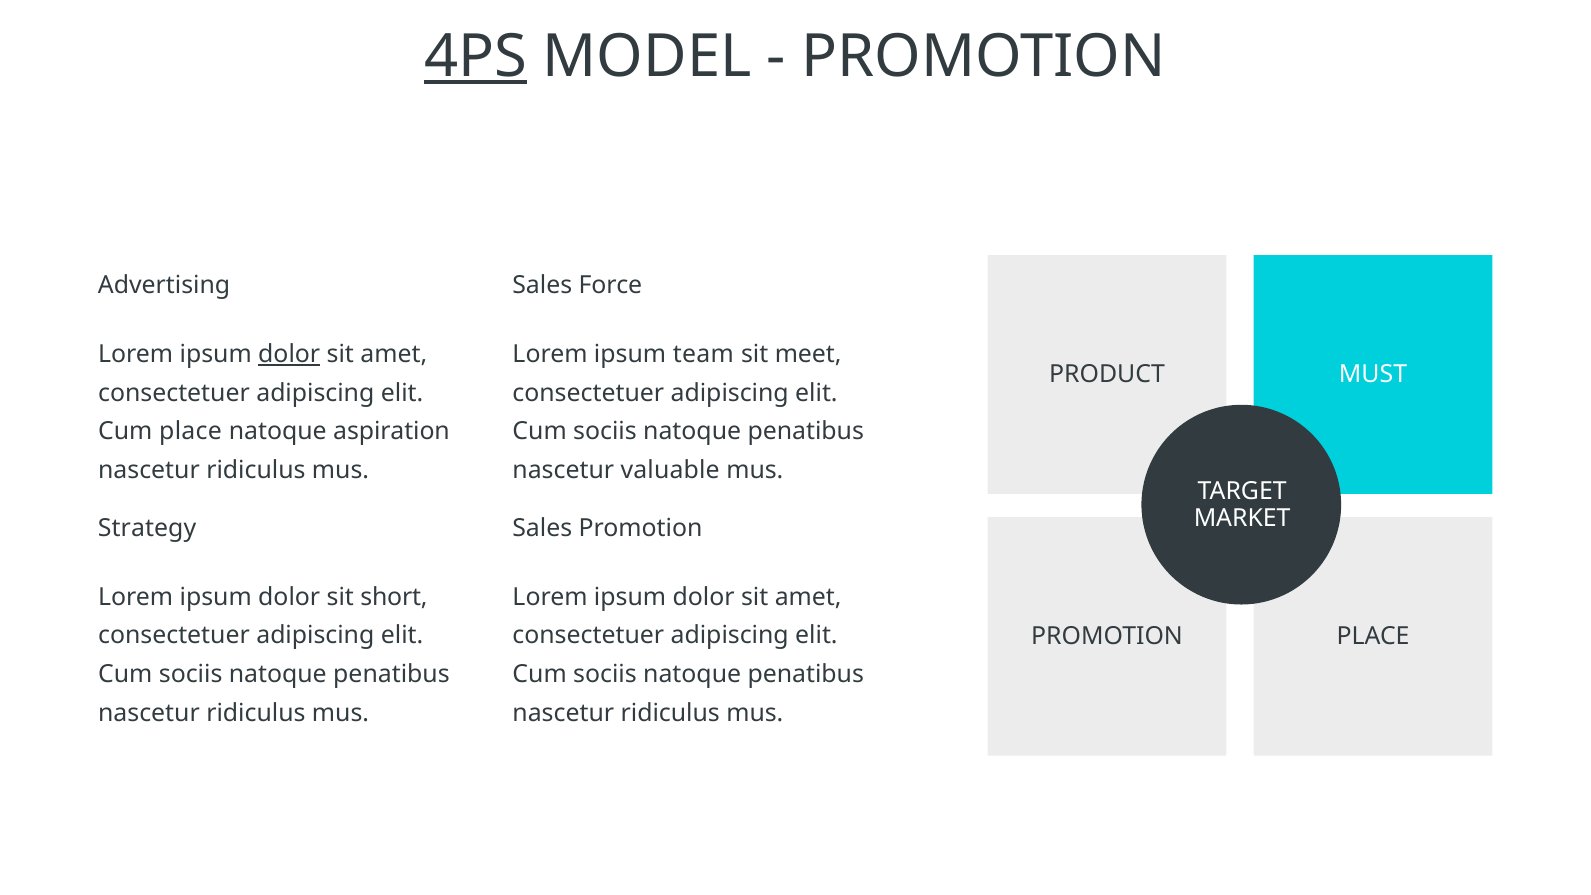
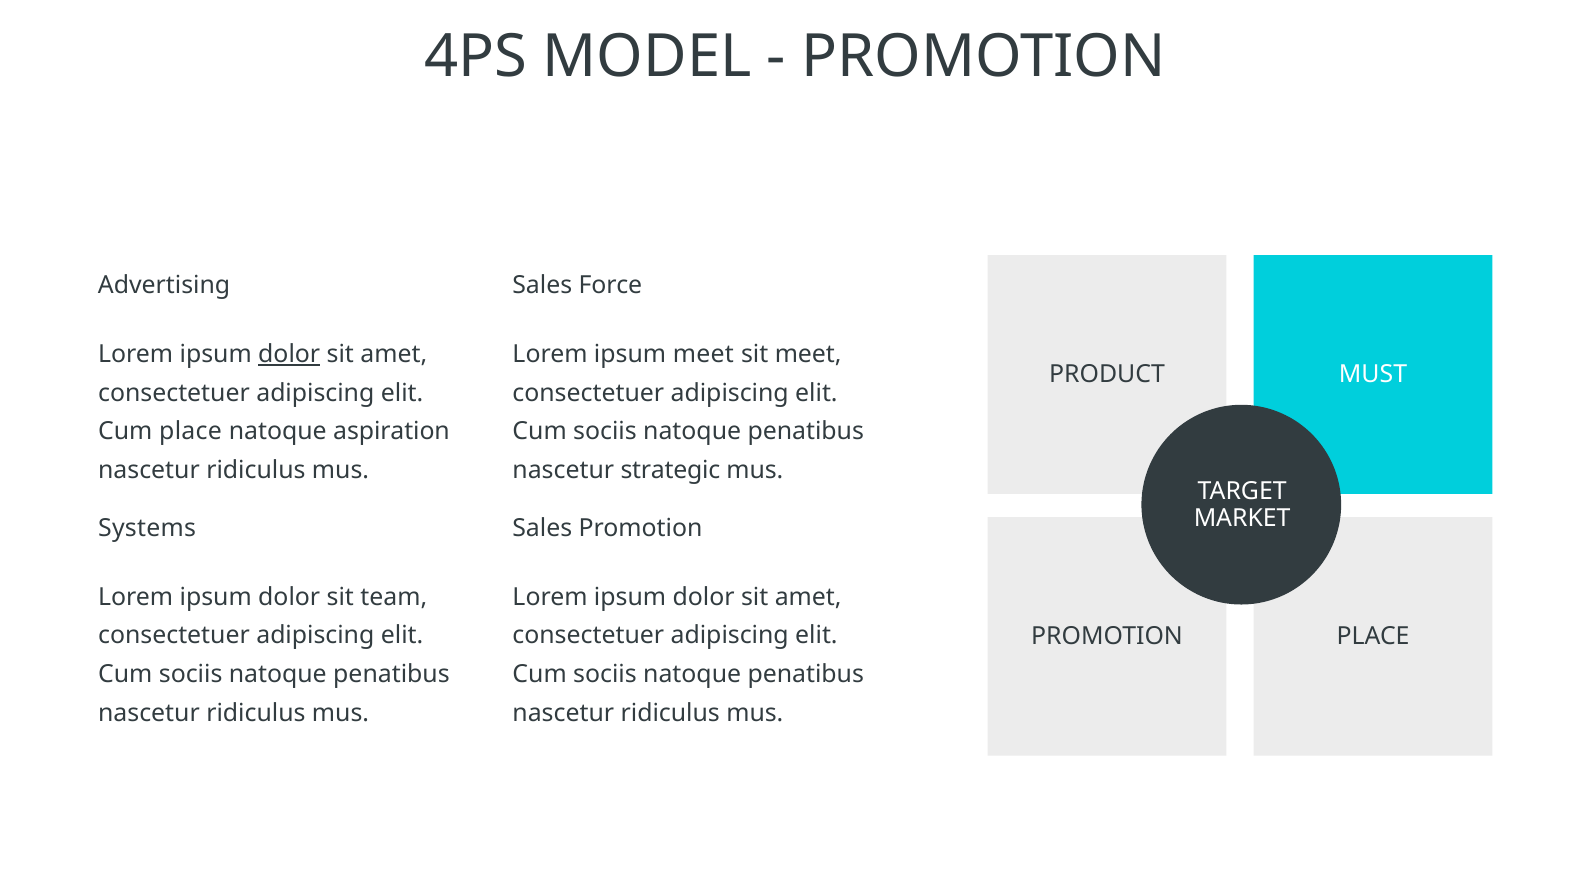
4PS underline: present -> none (476, 56)
ipsum team: team -> meet (703, 354)
valuable: valuable -> strategic (670, 470)
Strategy: Strategy -> Systems (147, 528)
short: short -> team (394, 597)
